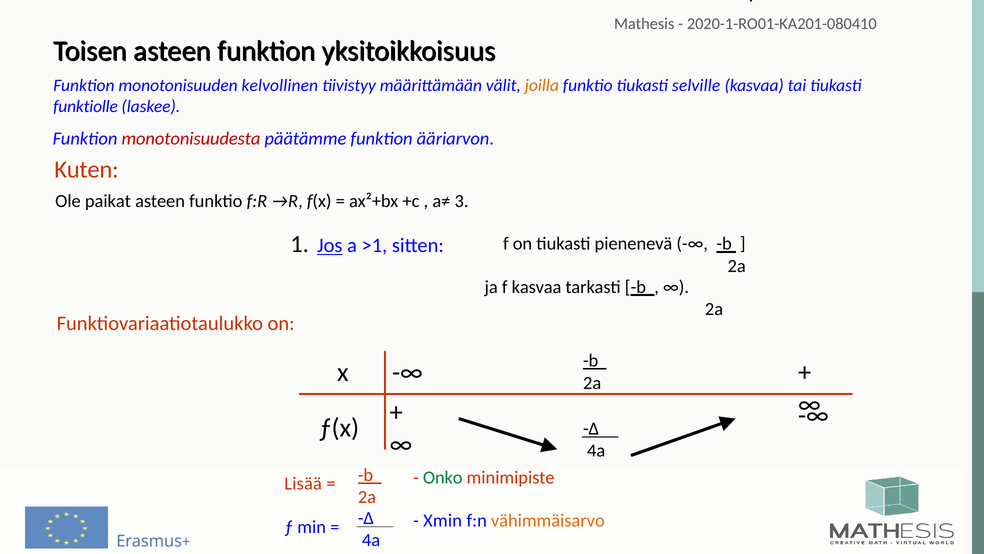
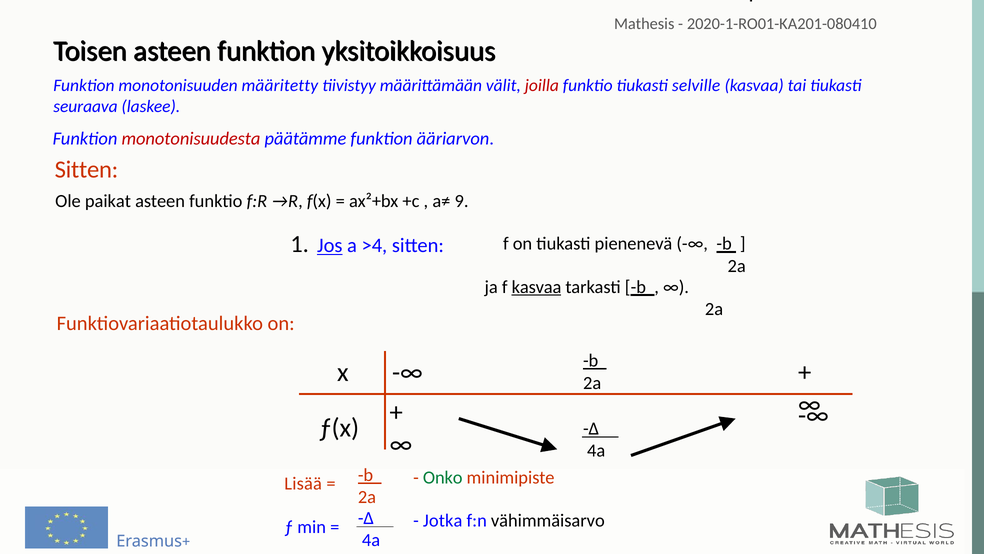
kelvollinen: kelvollinen -> määritetty (280, 85)
joilla colour: orange -> red (542, 85)
funktiolle: funktiolle -> seuraava (85, 106)
Kuten: Kuten -> Sitten (86, 170)
3: 3 -> 9 (462, 201)
>1: >1 -> >4 (374, 245)
kasvaa underline: none -> present (537, 287)
Xmin: Xmin -> Jotka (443, 520)
vähimmäisarvo colour: orange -> black (548, 520)
